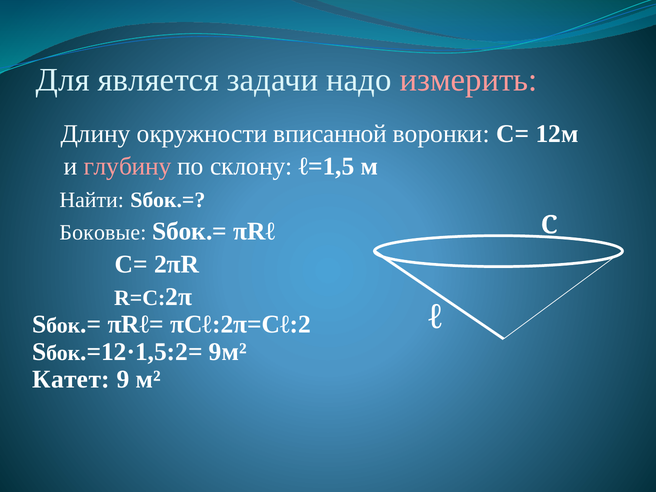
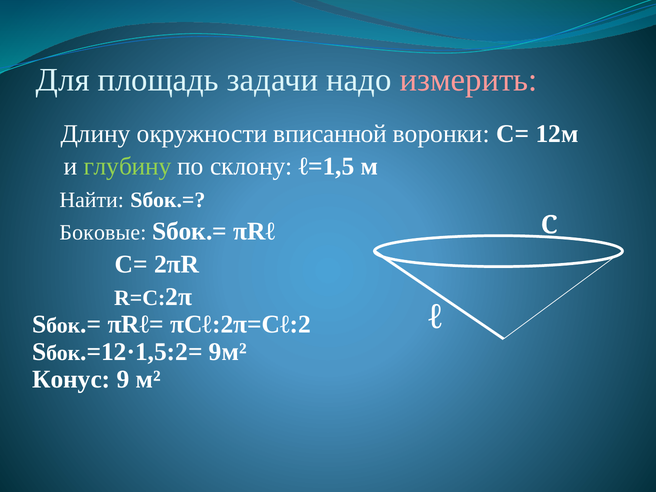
является: является -> площадь (158, 80)
глубину colour: pink -> light green (128, 166)
Катет: Катет -> Конус (71, 379)
